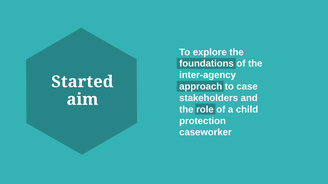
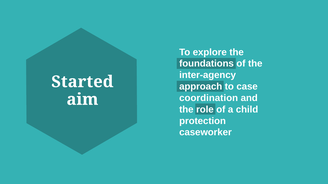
stakeholders: stakeholders -> coordination (209, 98)
